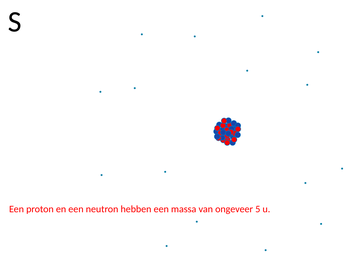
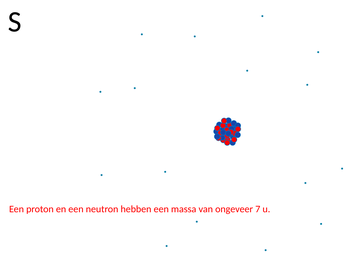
5: 5 -> 7 (258, 210)
